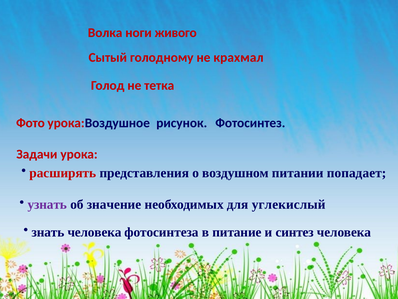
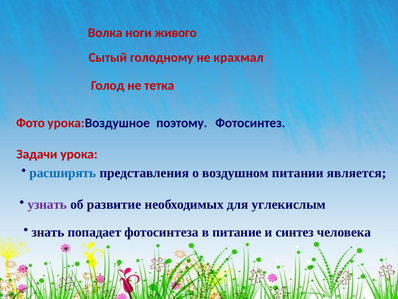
рисунок: рисунок -> поэтому (182, 123)
расширять colour: red -> blue (63, 173)
попадает: попадает -> является (357, 173)
значение: значение -> развитие (114, 204)
углекислый: углекислый -> углекислым (289, 204)
знать человека: человека -> попадает (94, 232)
